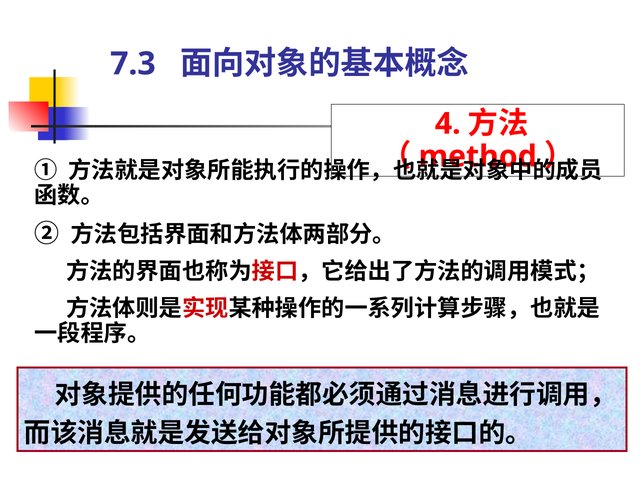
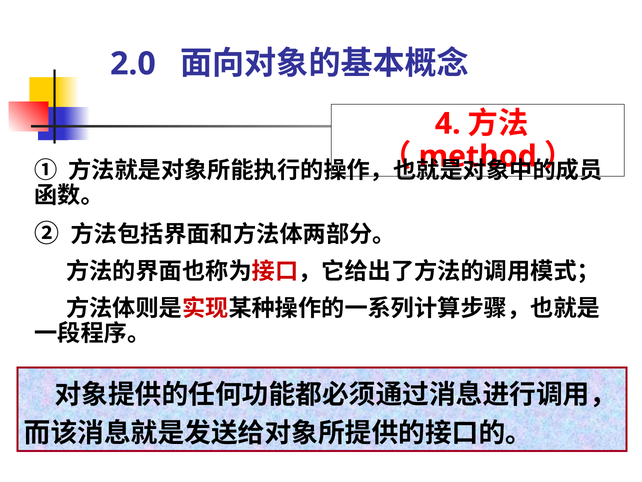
7.3: 7.3 -> 2.0 (133, 64)
